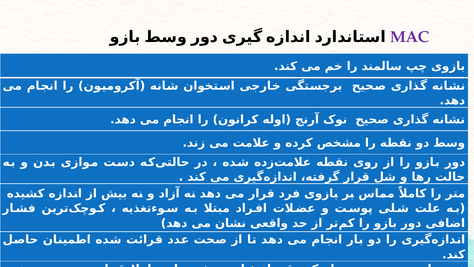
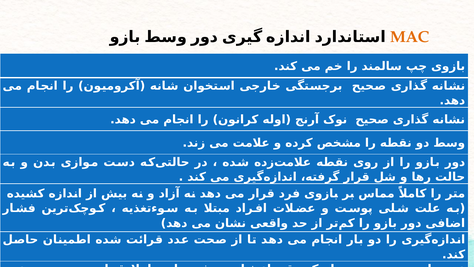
MAC colour: purple -> orange (410, 37)
